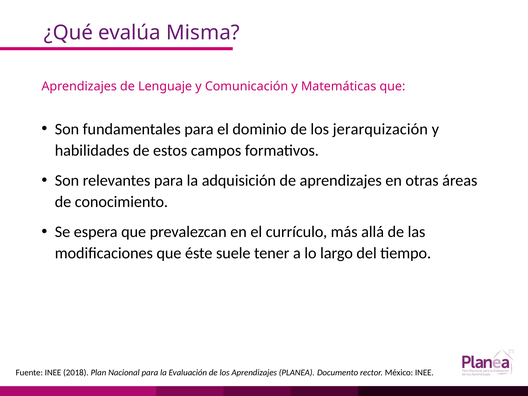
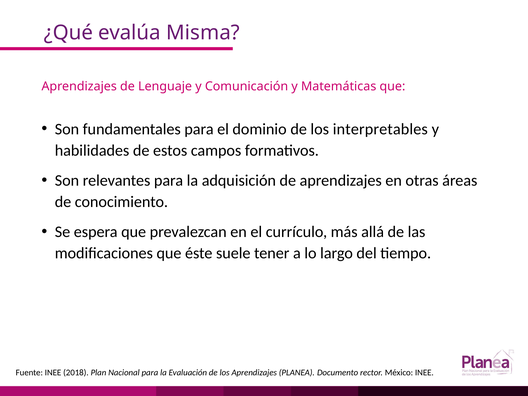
jerarquización: jerarquización -> interpretables (380, 129)
